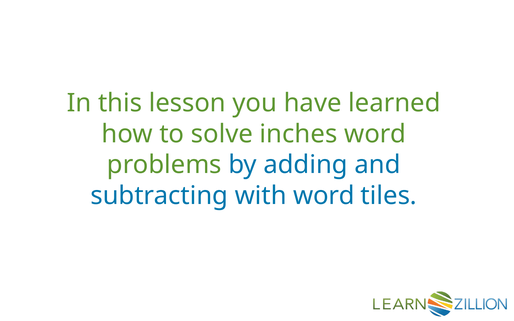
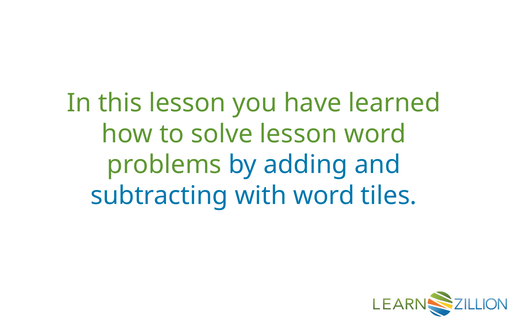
solve inches: inches -> lesson (298, 134)
